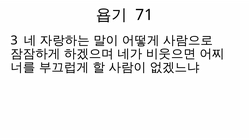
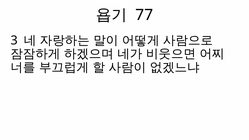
71: 71 -> 77 (144, 15)
